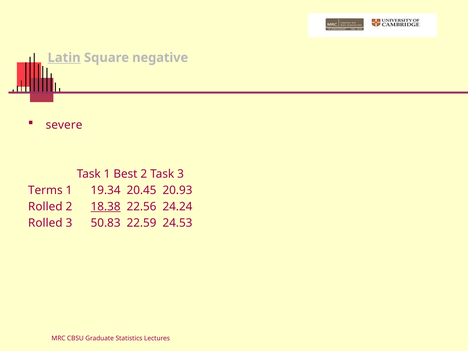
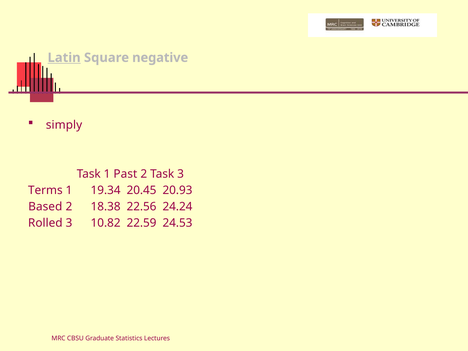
severe: severe -> simply (64, 125)
Best: Best -> Past (125, 174)
Rolled: Rolled -> Based (45, 207)
18.38 underline: present -> none (106, 207)
50.83: 50.83 -> 10.82 (106, 223)
